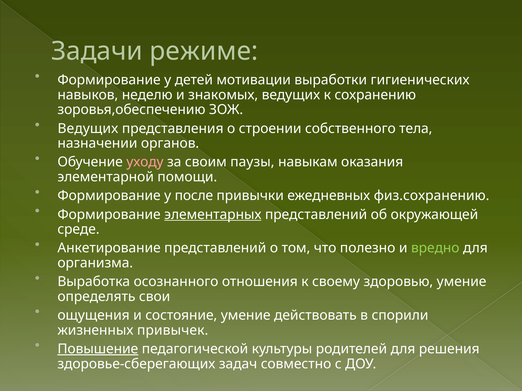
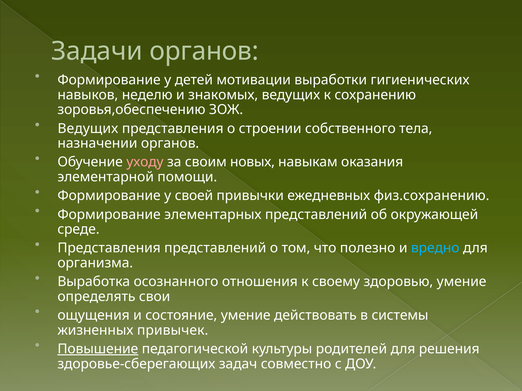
Задачи режиме: режиме -> органов (204, 51)
паузы: паузы -> новых (252, 162)
после: после -> своей (194, 196)
элементарных underline: present -> none (213, 215)
Анкетирование: Анкетирование -> Представления (109, 248)
вредно colour: light green -> light blue (435, 248)
спорили: спорили -> системы (400, 316)
